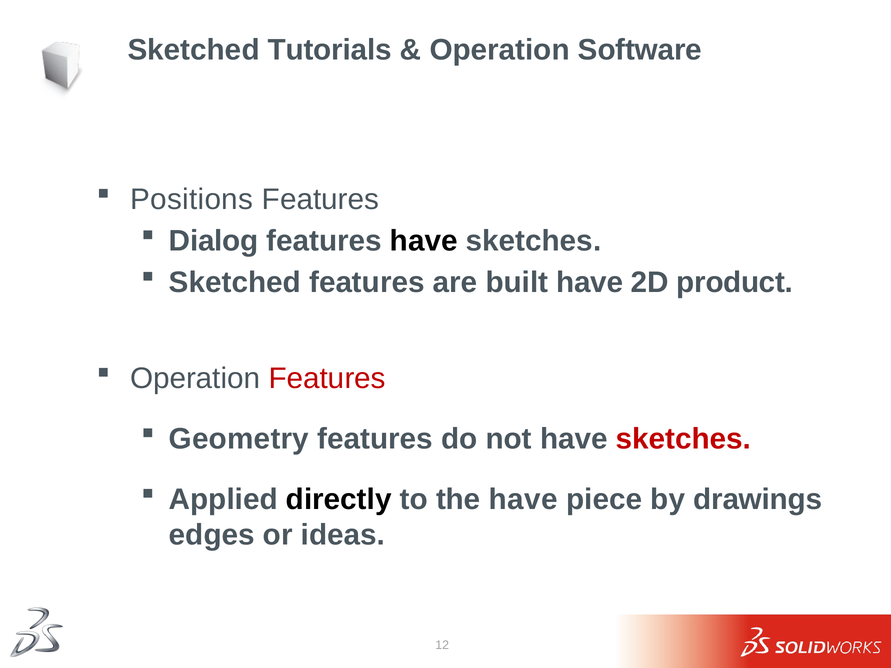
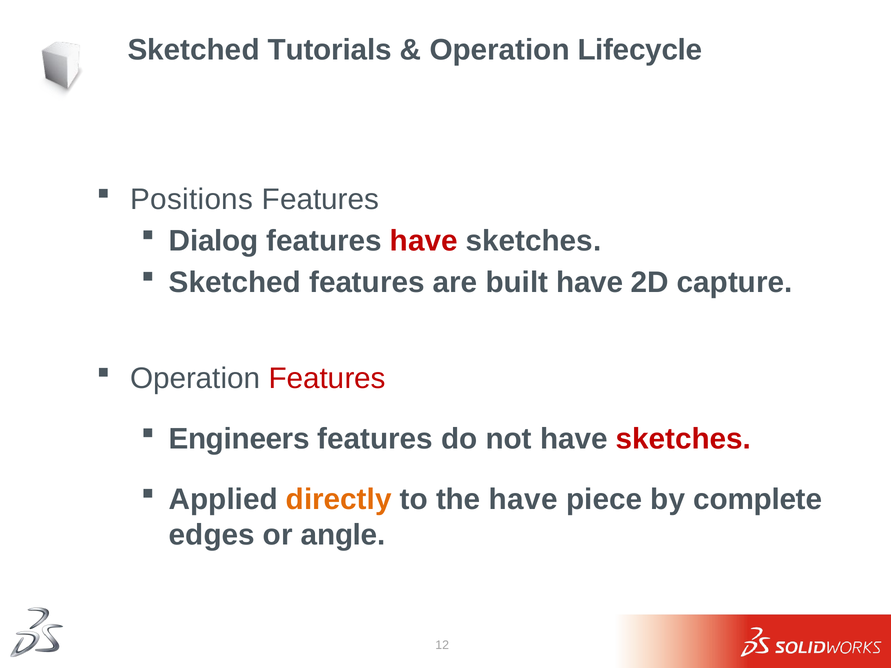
Software: Software -> Lifecycle (640, 50)
have colour: black -> red (424, 241)
product: product -> capture (735, 283)
Geometry: Geometry -> Engineers (239, 439)
directly colour: black -> orange (339, 499)
drawings: drawings -> complete (758, 499)
ideas: ideas -> angle (343, 535)
